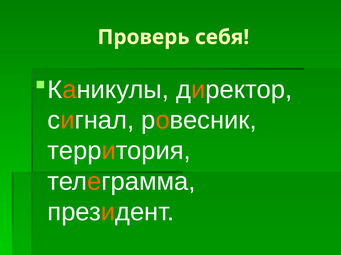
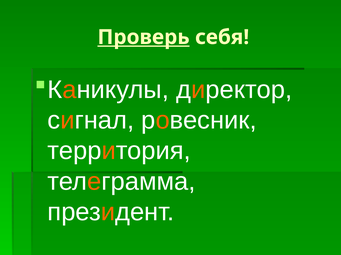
Проверь underline: none -> present (144, 37)
